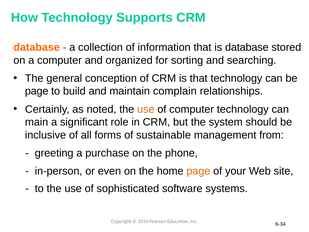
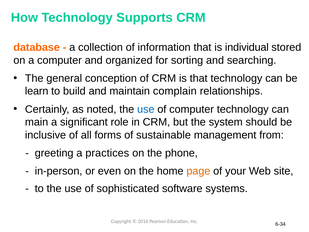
is database: database -> individual (247, 47)
page: page -> learn (37, 91)
use colour: orange -> blue (146, 109)
purchase: purchase -> practices (107, 153)
